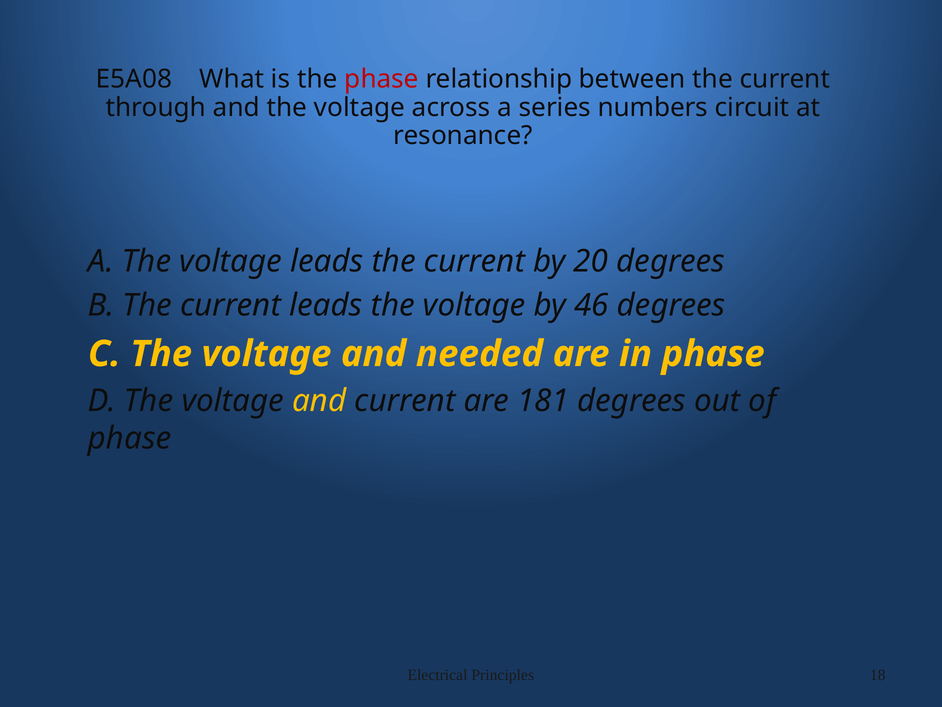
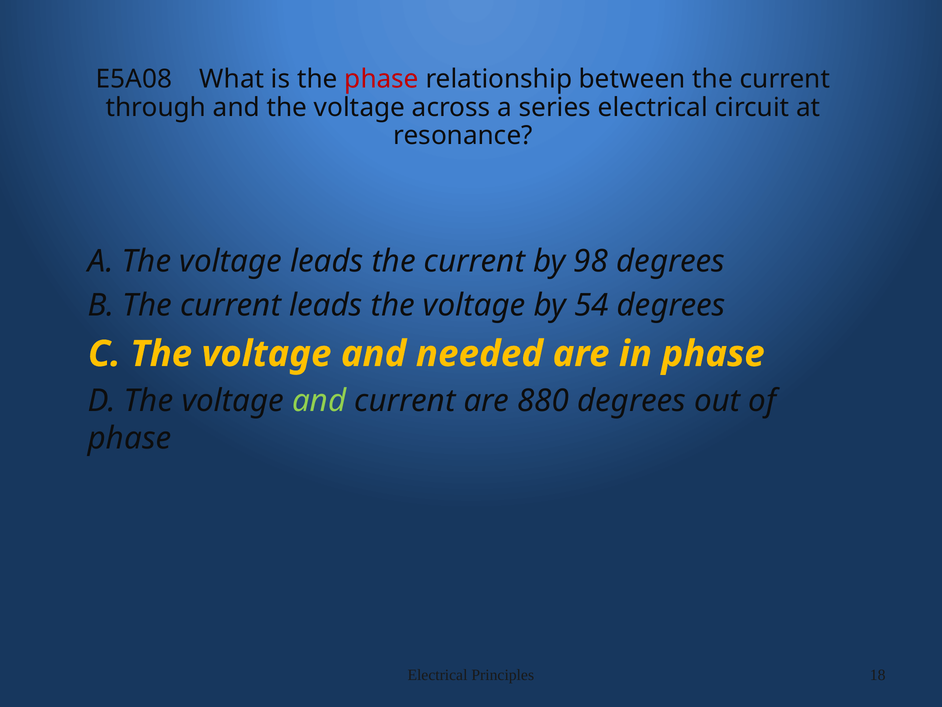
series numbers: numbers -> electrical (653, 107)
20: 20 -> 98 (591, 261)
46: 46 -> 54 (591, 305)
and colour: yellow -> light green (319, 400)
181: 181 -> 880 (543, 400)
